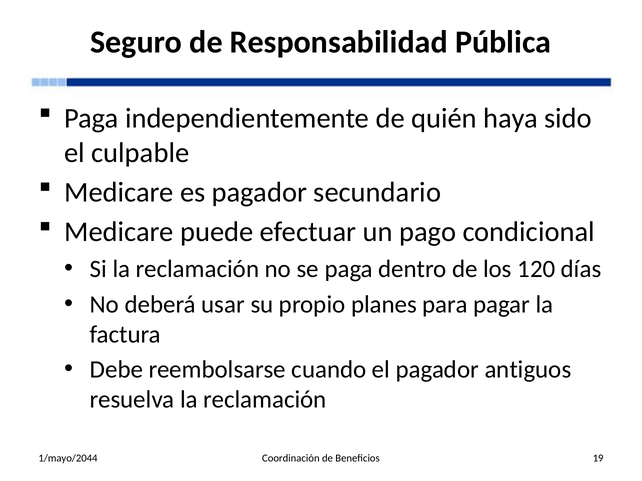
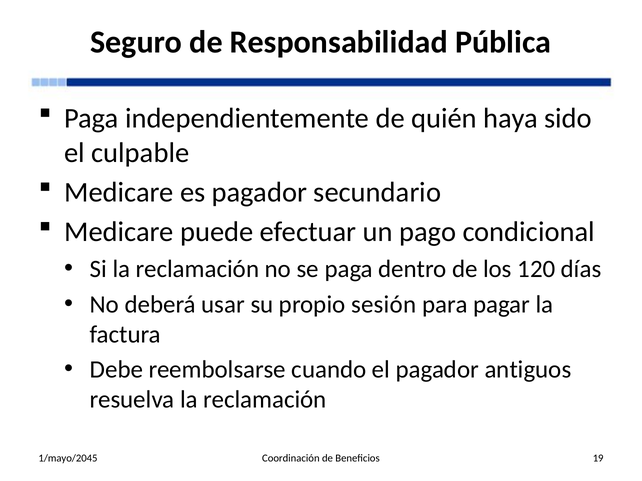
planes: planes -> sesión (384, 305)
1/mayo/2044: 1/mayo/2044 -> 1/mayo/2045 (68, 459)
